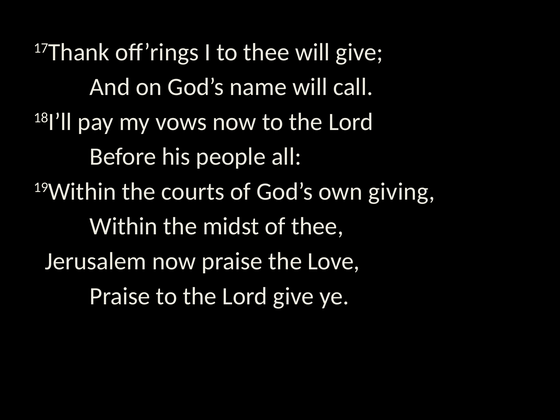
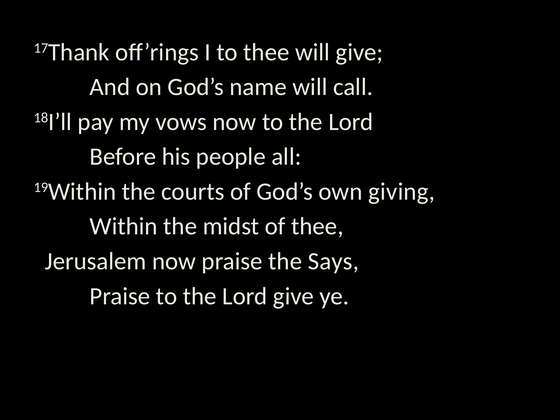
Love: Love -> Says (333, 261)
